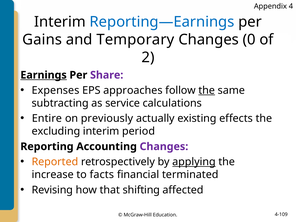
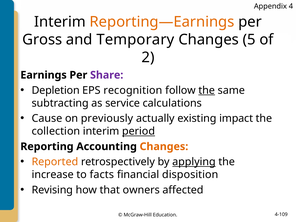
Reporting—Earnings colour: blue -> orange (162, 22)
Gains: Gains -> Gross (42, 40)
0: 0 -> 5 (249, 40)
Earnings underline: present -> none (44, 75)
Expenses: Expenses -> Depletion (56, 90)
approaches: approaches -> recognition (133, 90)
Entire: Entire -> Cause (47, 118)
effects: effects -> impact (236, 118)
excluding: excluding -> collection (56, 131)
period underline: none -> present (139, 131)
Changes colour: purple -> orange (164, 147)
terminated: terminated -> disposition (190, 175)
shifting: shifting -> owners (141, 190)
